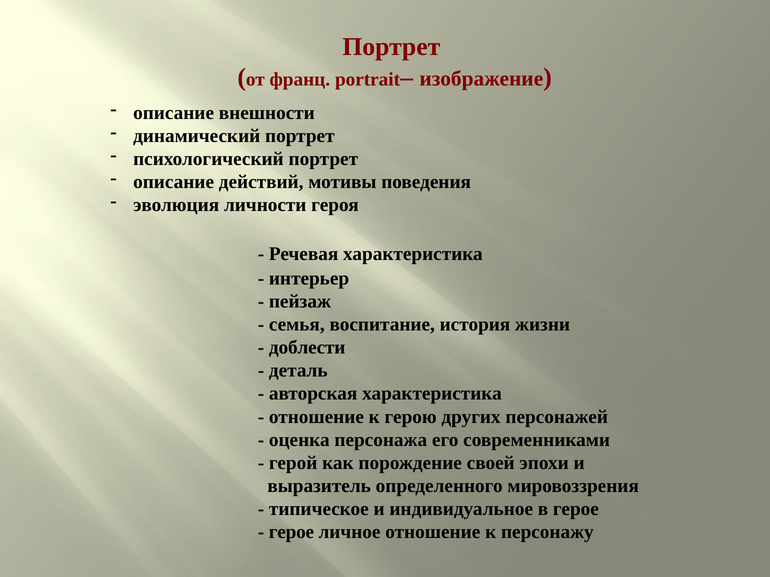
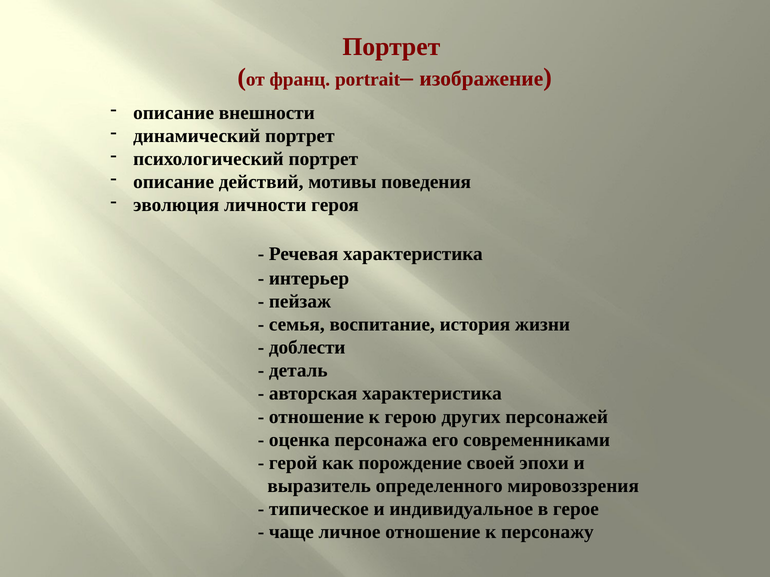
герое: герое -> чаще (291, 533)
